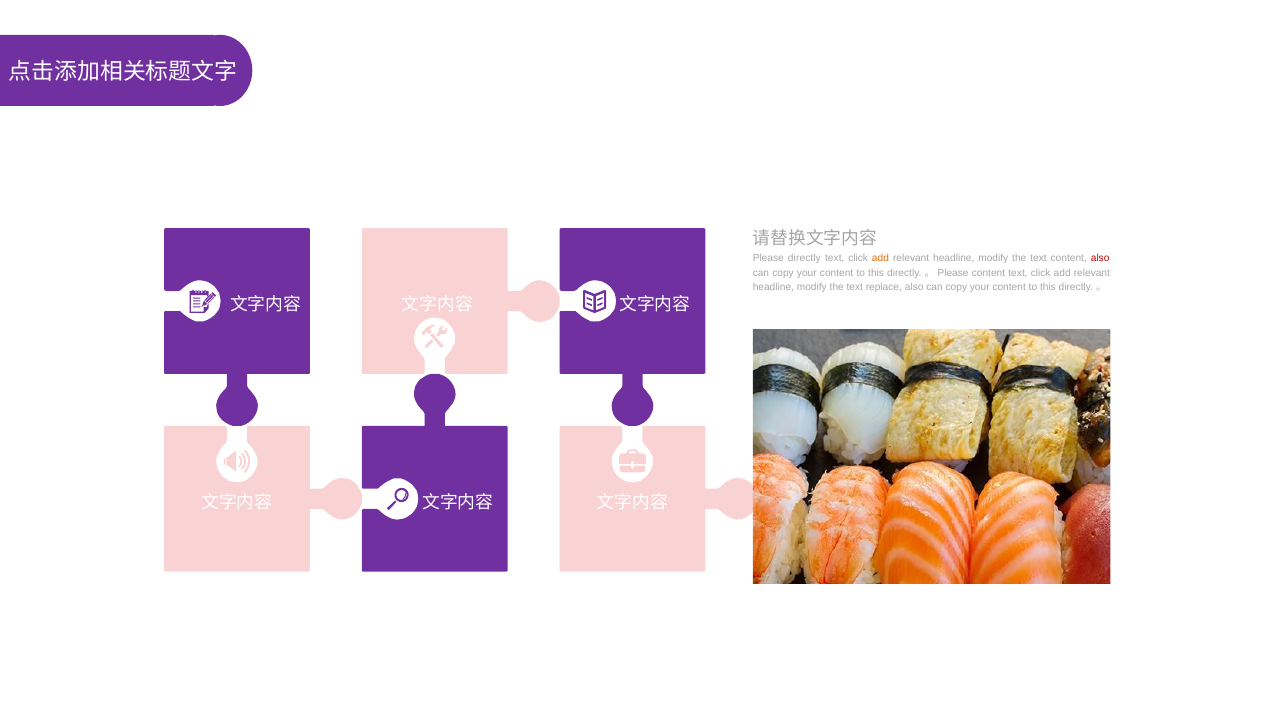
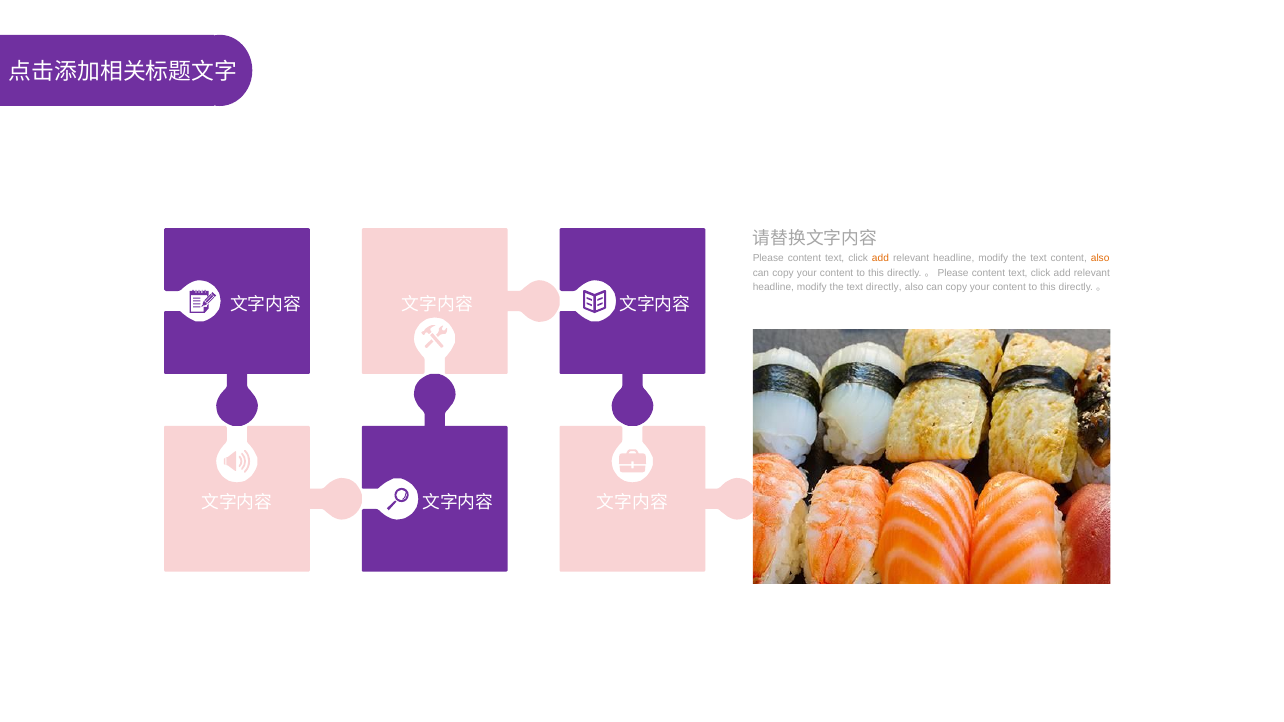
directly: directly -> content (804, 259)
also colour: red -> orange (1100, 259)
text replace: replace -> directly (884, 288)
